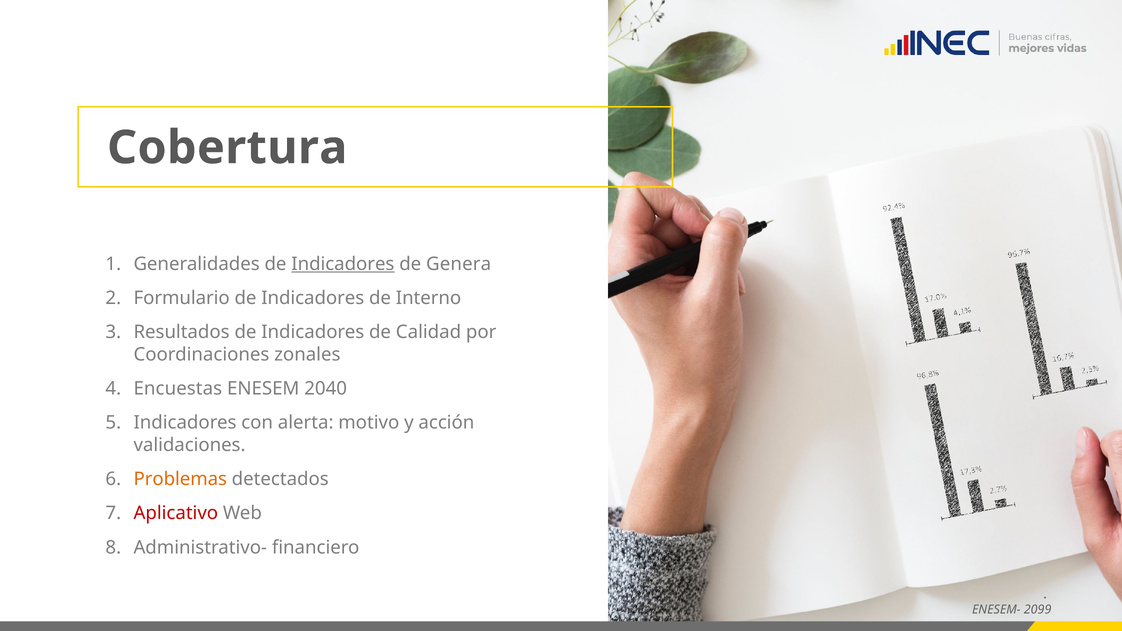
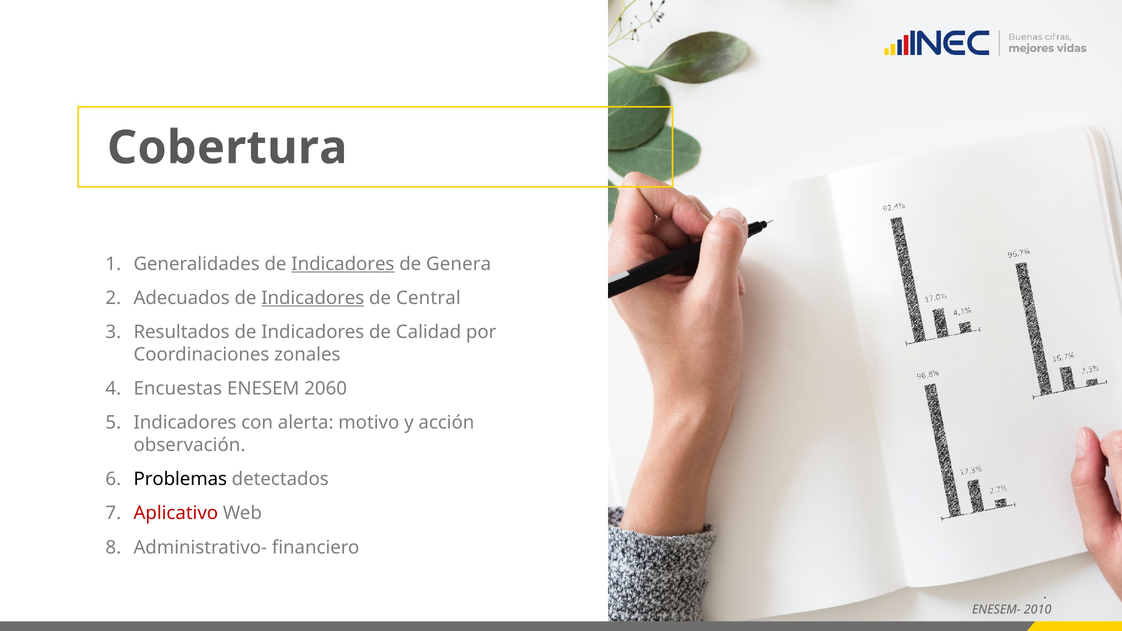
Formulario: Formulario -> Adecuados (182, 298)
Indicadores underline: none -> present (313, 298)
Interno: Interno -> Central (428, 298)
2040: 2040 -> 2060 (326, 389)
validaciones: validaciones -> observación (189, 445)
Problemas colour: orange -> black (180, 479)
2099: 2099 -> 2010 (1038, 610)
